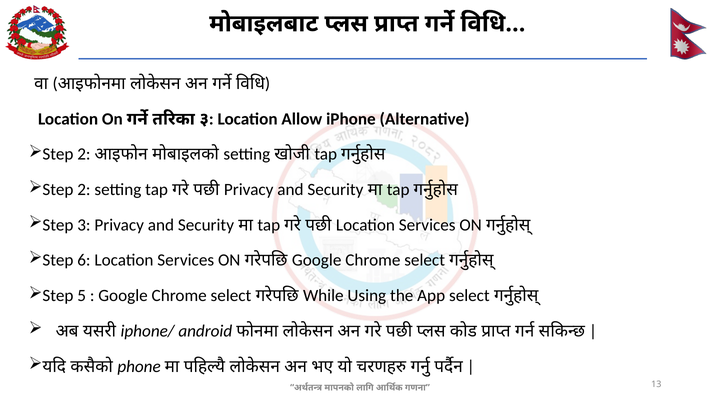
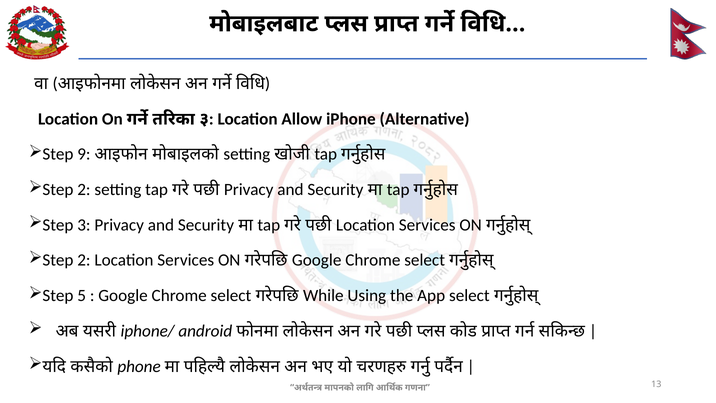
2: 2 -> 9 (84, 154)
6: 6 -> 2 (84, 260)
